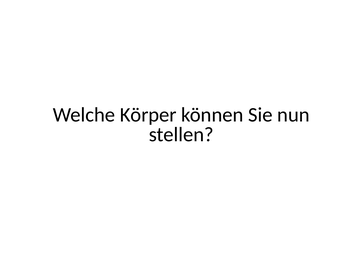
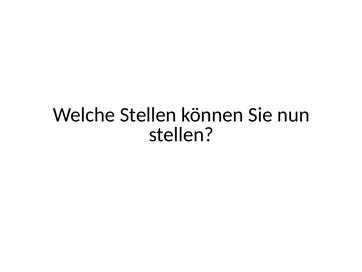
Welche Körper: Körper -> Stellen (148, 115)
